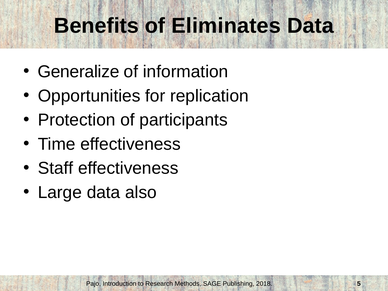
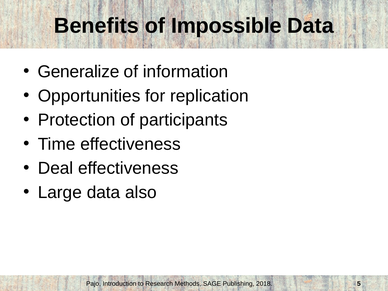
Eliminates: Eliminates -> Impossible (226, 26)
Staff: Staff -> Deal (56, 168)
